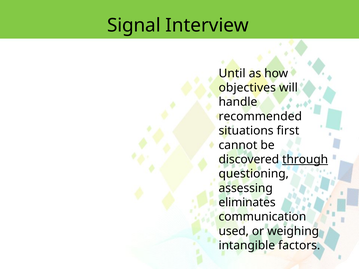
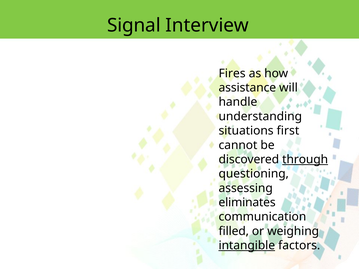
Until: Until -> Fires (232, 73)
objectives: objectives -> assistance (247, 88)
recommended: recommended -> understanding (260, 116)
used: used -> filled (234, 231)
intangible underline: none -> present (247, 246)
